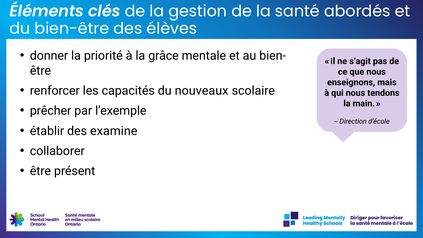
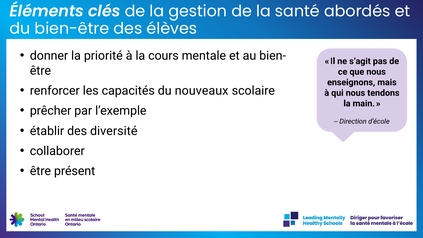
grâce: grâce -> cours (164, 56)
examine: examine -> diversité (114, 131)
